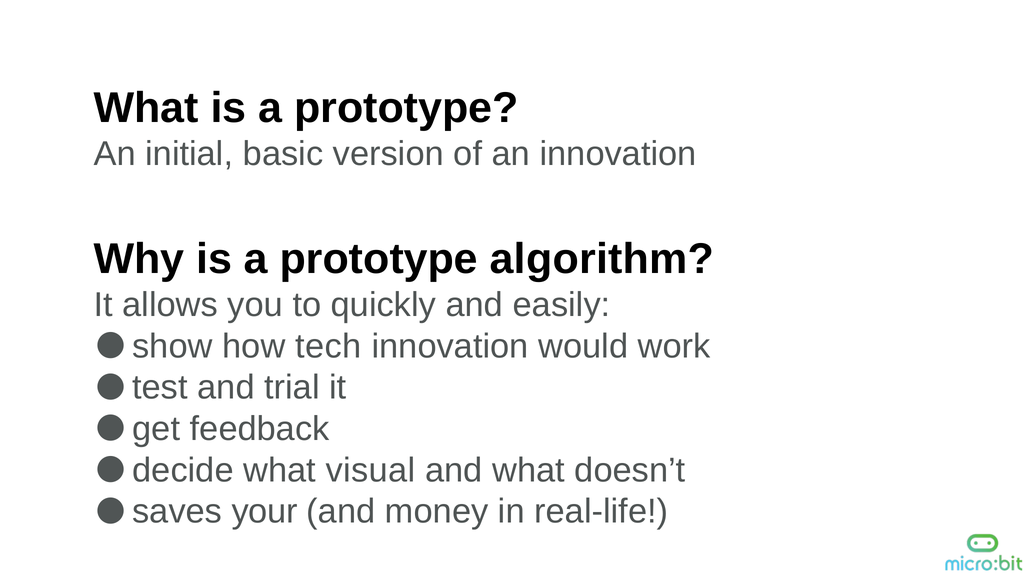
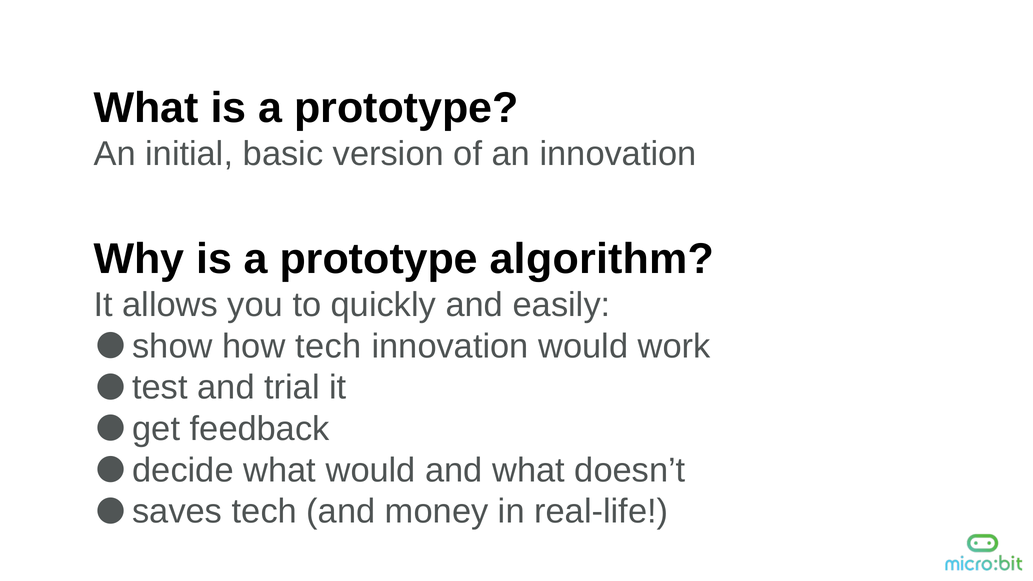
what visual: visual -> would (371, 470)
saves your: your -> tech (264, 512)
